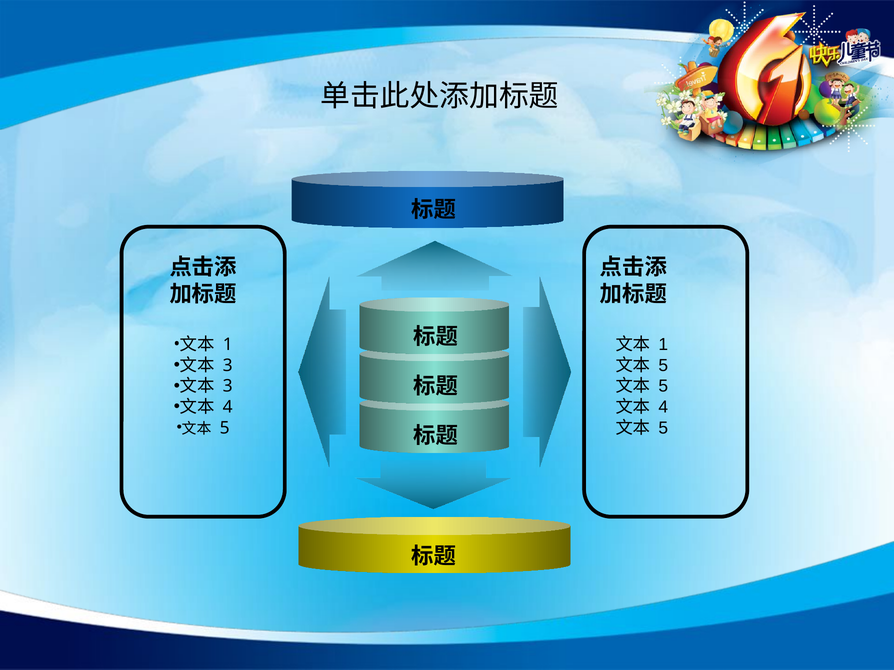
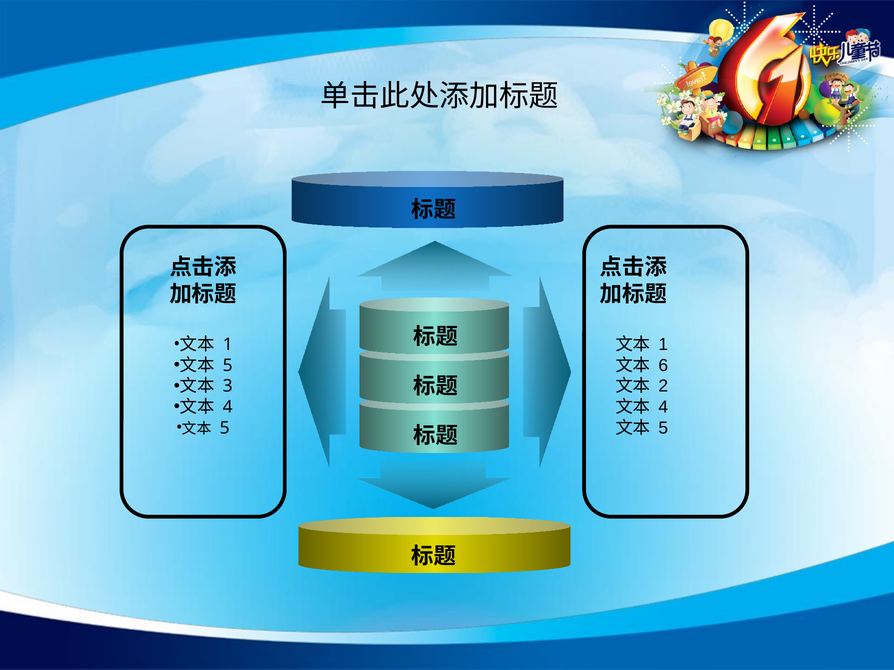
3: 3 -> 5 (228, 366)
5: 5 -> 6 (663, 366)
5: 5 -> 2 (663, 386)
